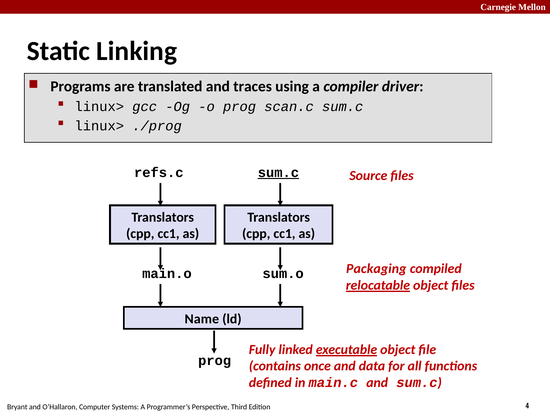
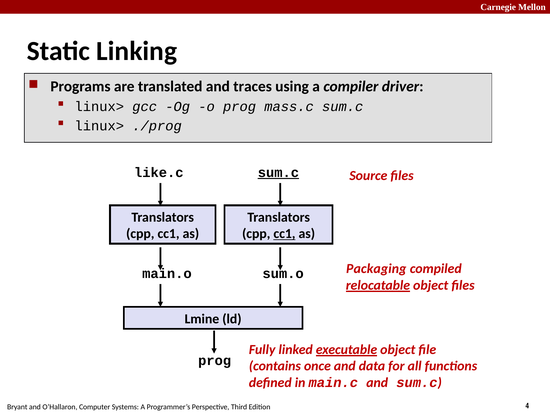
scan.c: scan.c -> mass.c (289, 106)
refs.c: refs.c -> like.c (159, 172)
cc1 underline: none -> present (284, 233)
Name: Name -> Lmine (202, 318)
